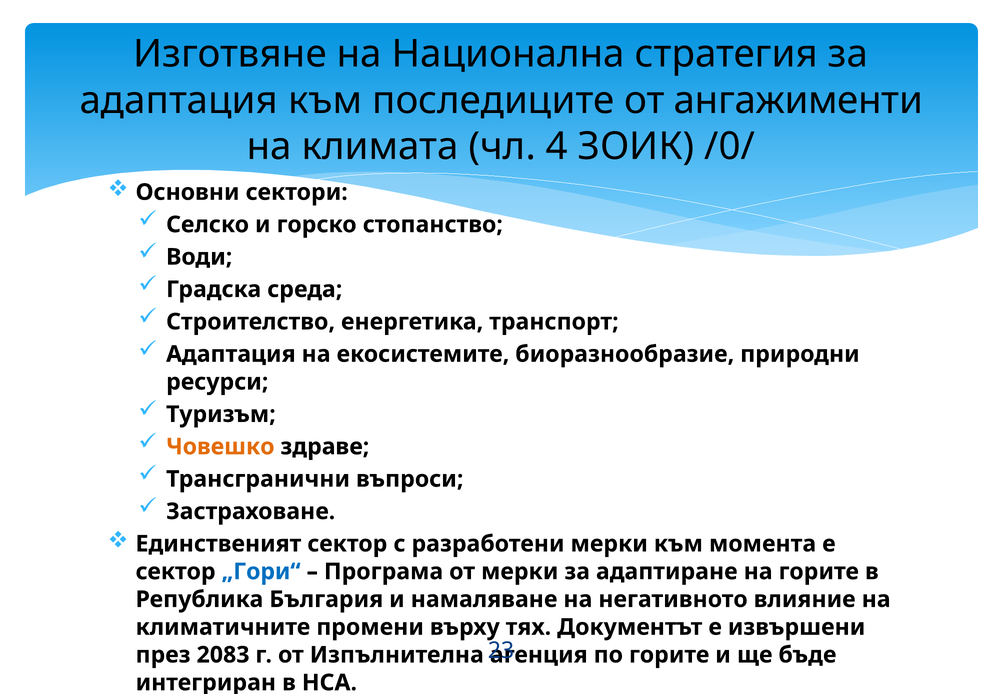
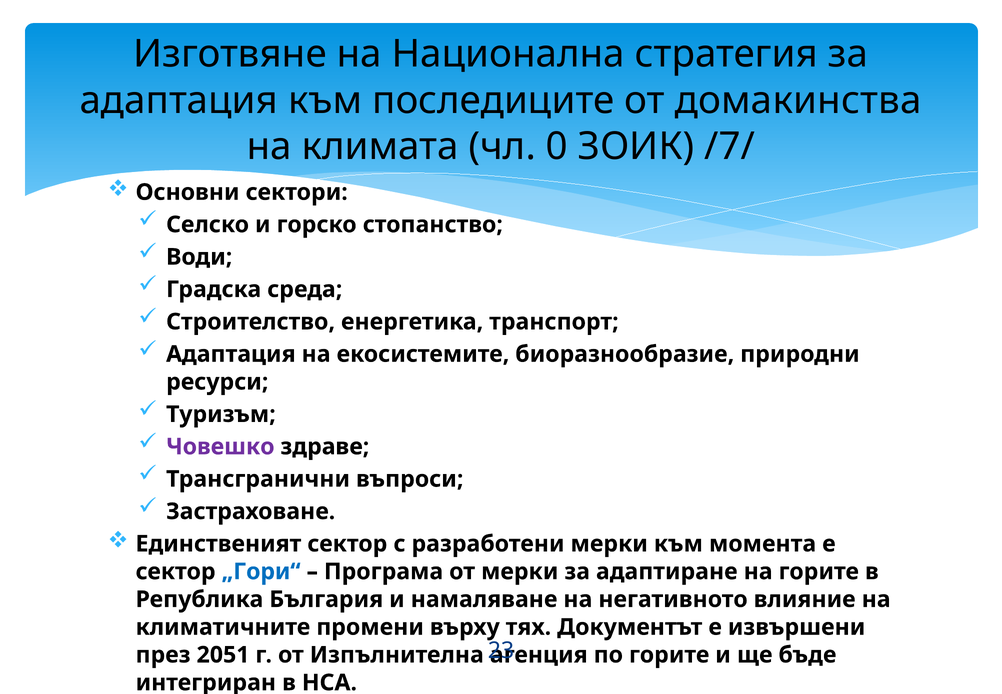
ангажименти: ангажименти -> домакинства (798, 100)
4: 4 -> 0 (557, 146)
/0/: /0/ -> /7/ (730, 146)
Човешко colour: orange -> purple (220, 446)
2083: 2083 -> 2051 (223, 655)
